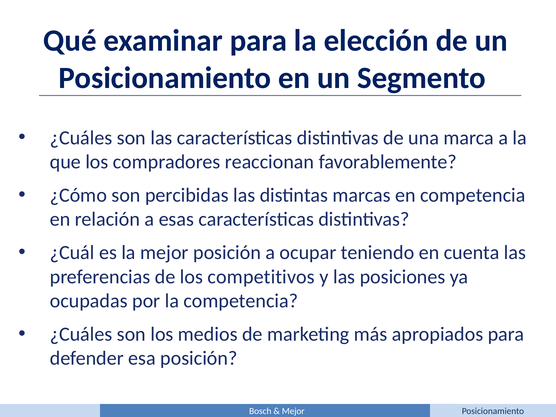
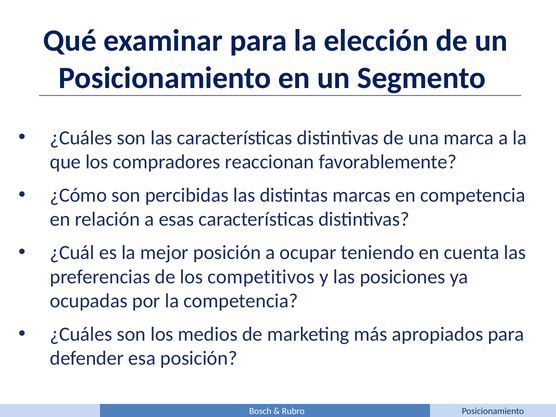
Mejor: Mejor -> Rubro (293, 411)
